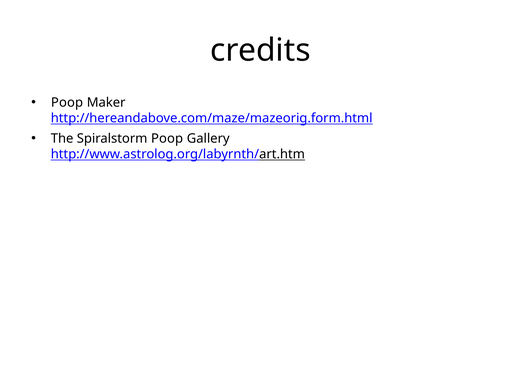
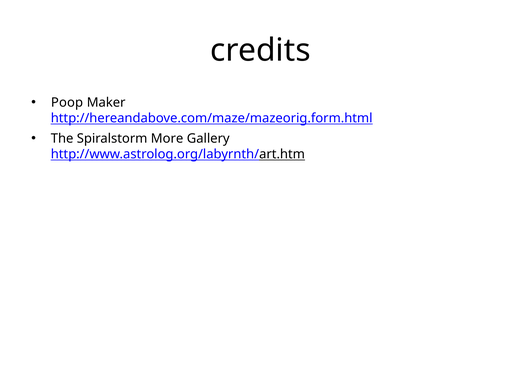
Spiralstorm Poop: Poop -> More (167, 138)
